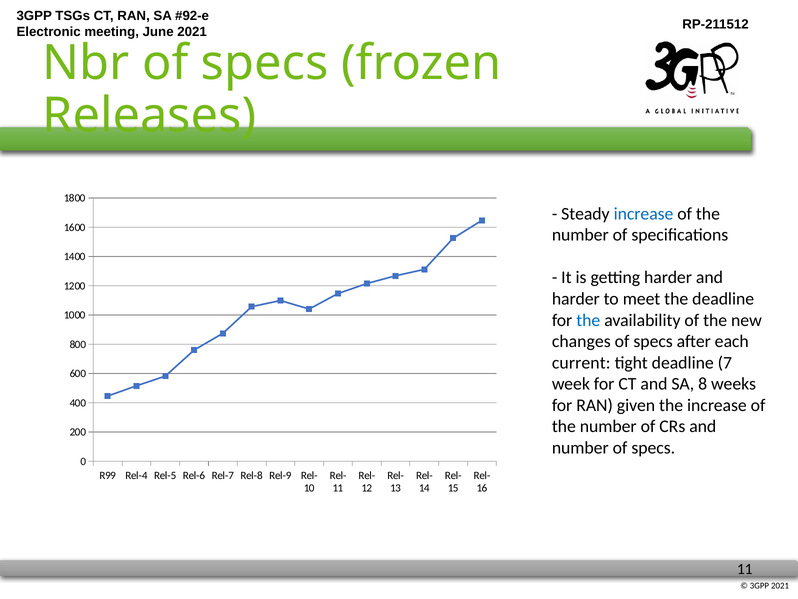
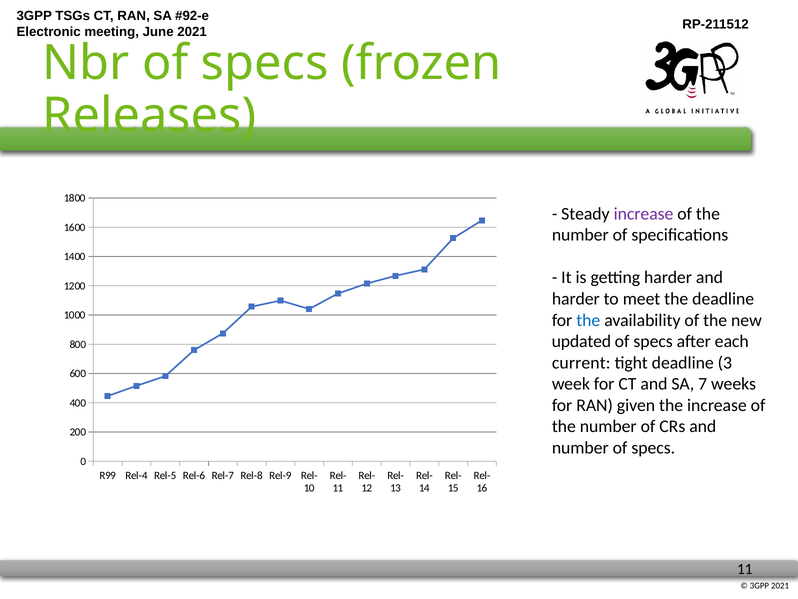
increase colour: blue -> purple (644, 214)
changes: changes -> updated (581, 341)
7: 7 -> 3 (725, 362)
8: 8 -> 7 (703, 384)
